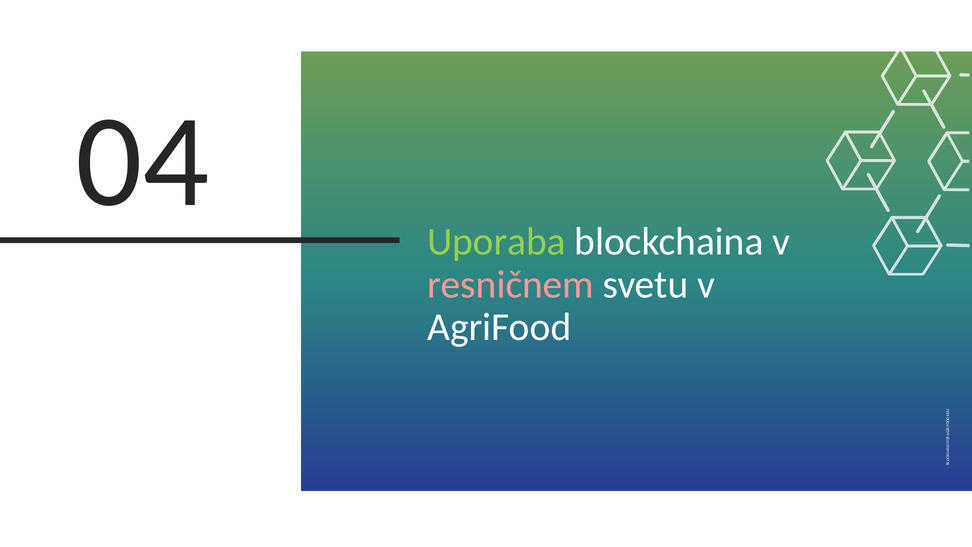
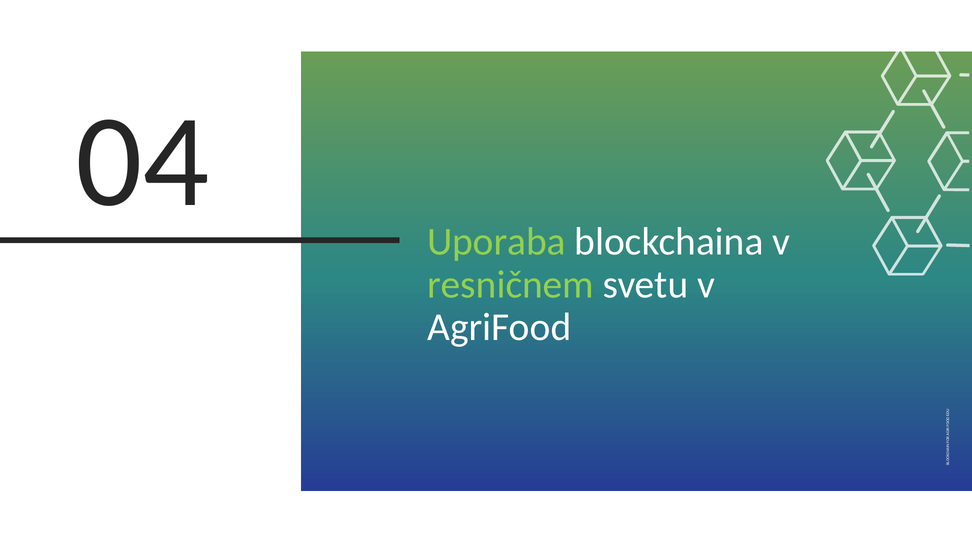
resničnem colour: pink -> light green (511, 284)
